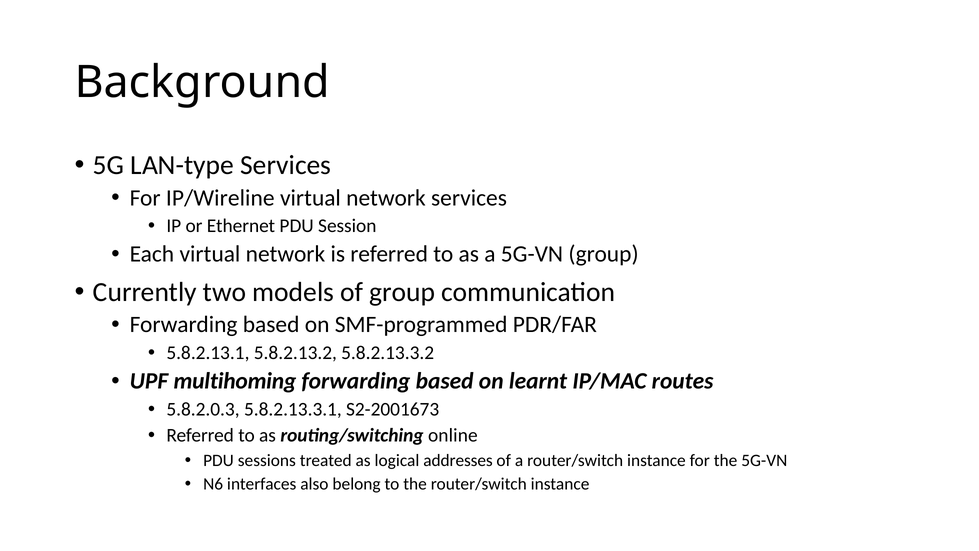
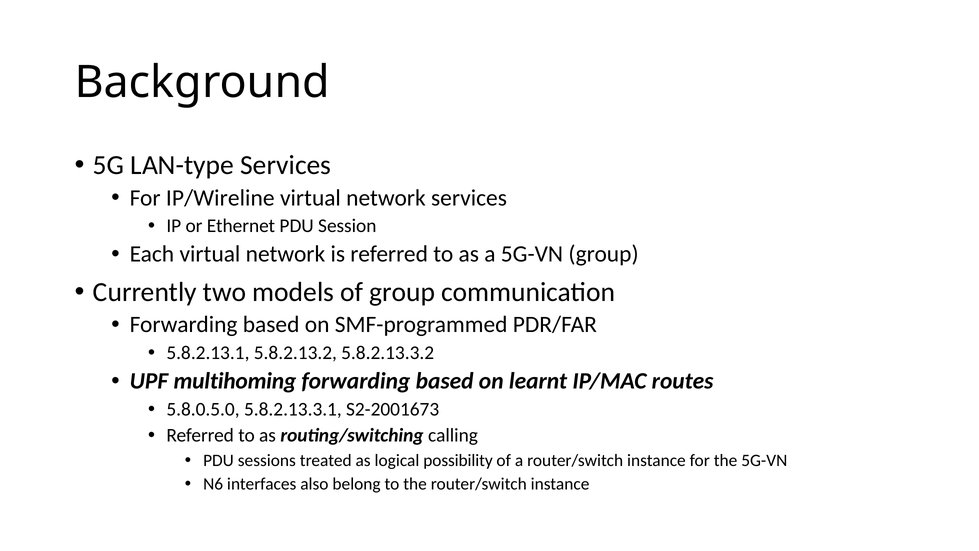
5.8.2.0.3: 5.8.2.0.3 -> 5.8.0.5.0 (203, 409)
online: online -> calling (453, 435)
addresses: addresses -> possibility (458, 460)
